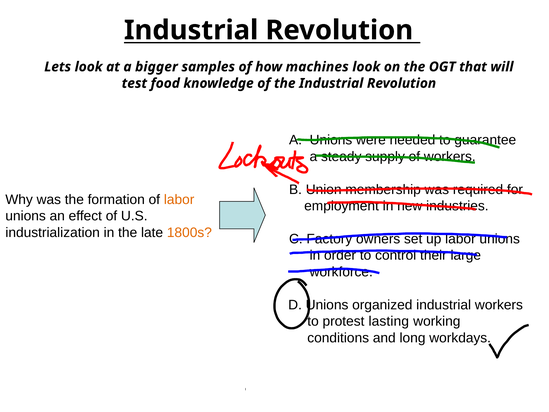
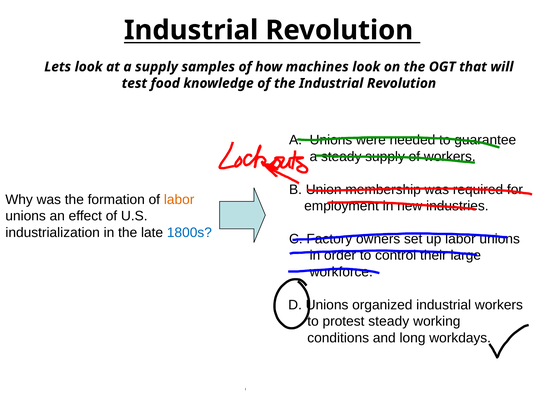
a bigger: bigger -> supply (156, 67)
1800s colour: orange -> blue (189, 232)
protest lasting: lasting -> steady (389, 321)
